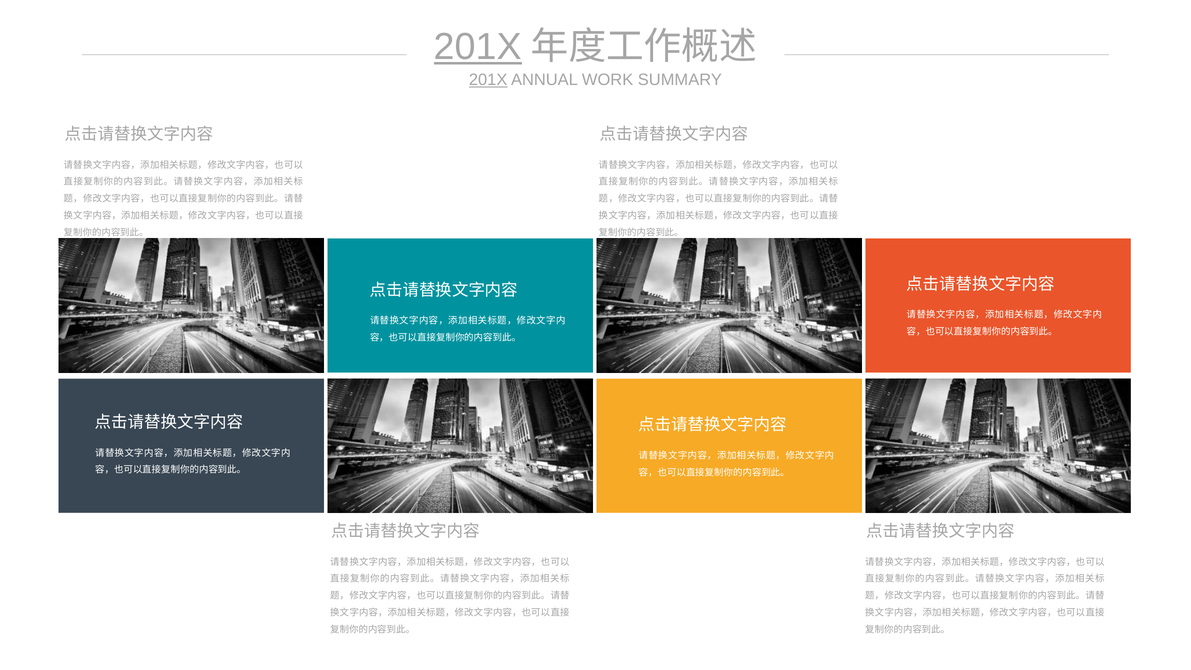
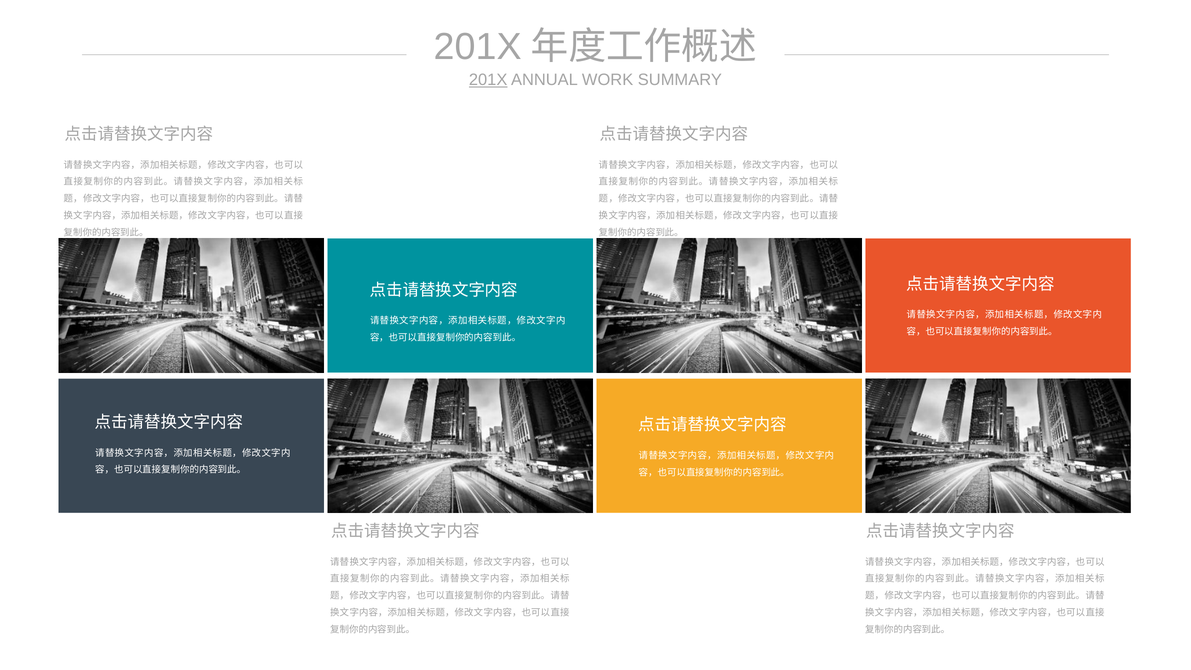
201X underline: present -> none (478, 47)
